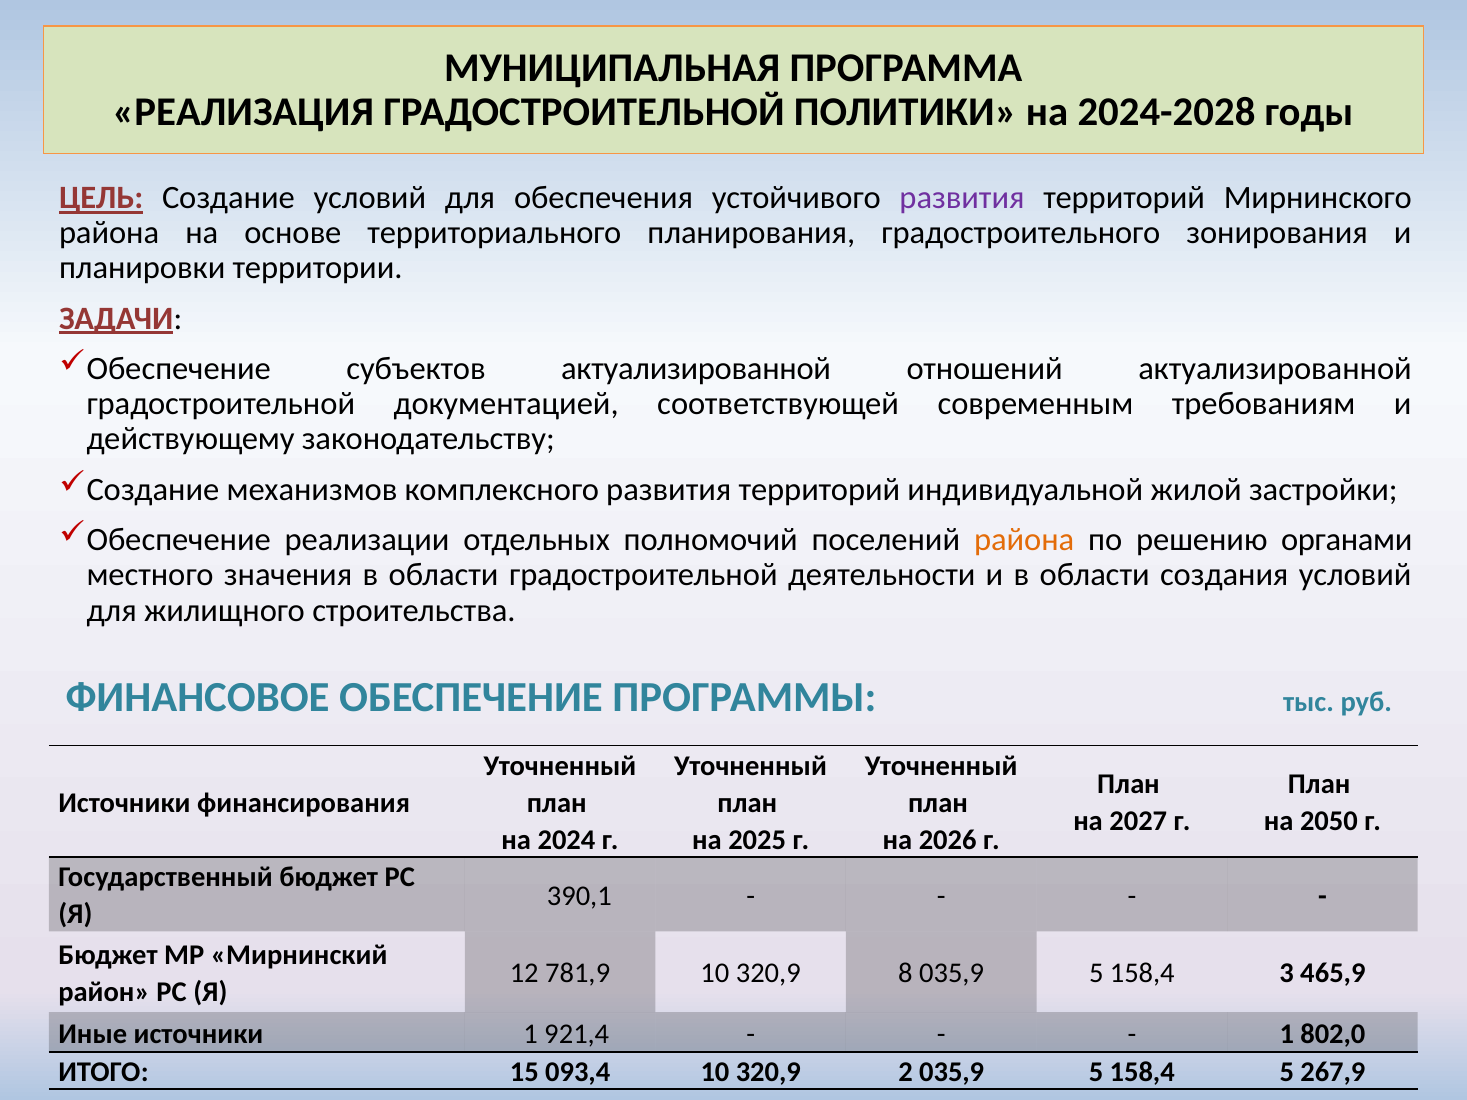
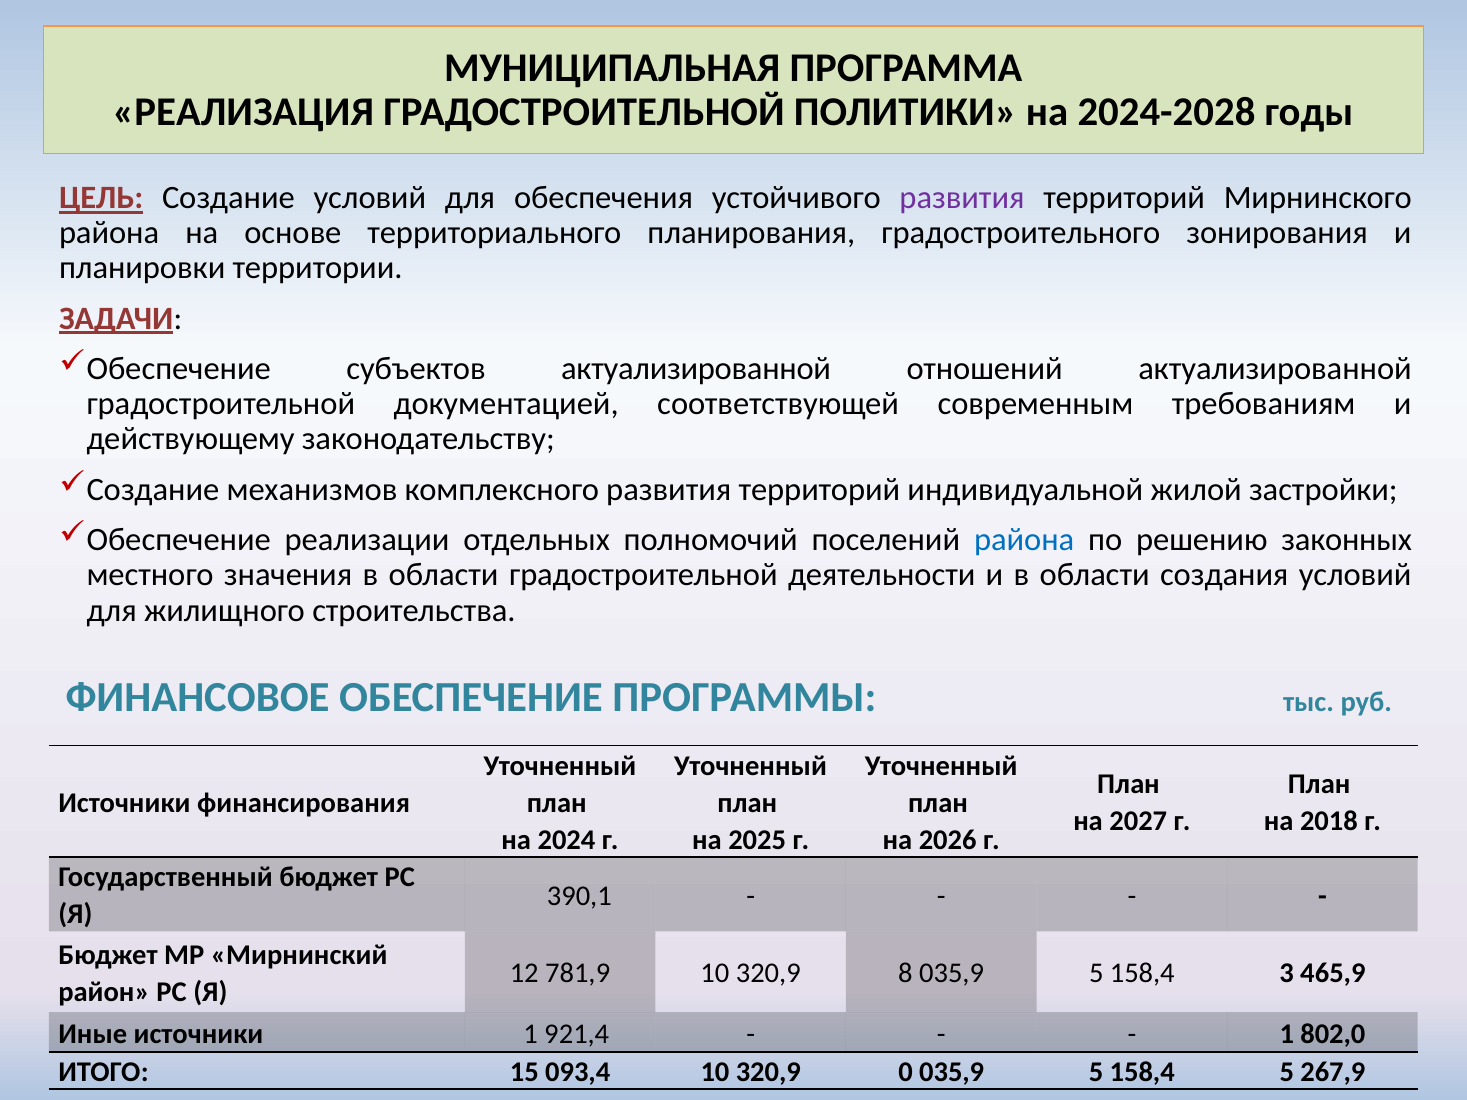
района colour: orange -> blue (1024, 540)
органами: органами -> законных (1347, 540)
2050: 2050 -> 2018 (1329, 822)
2: 2 -> 0 (906, 1072)
